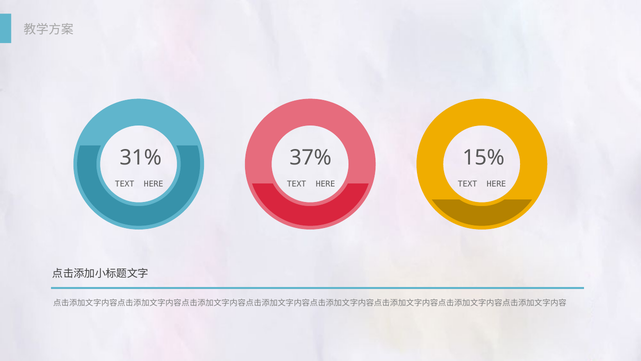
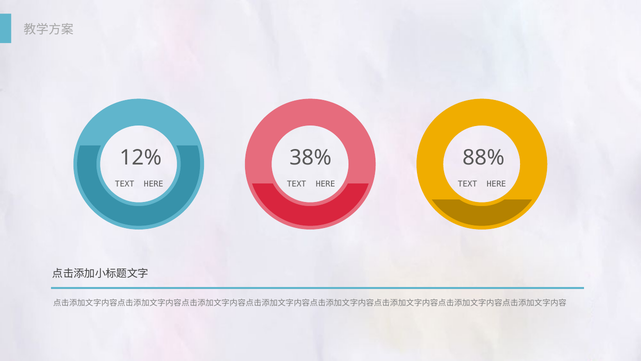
31%: 31% -> 12% (141, 157)
37%: 37% -> 38% (310, 157)
15%: 15% -> 88% (483, 157)
